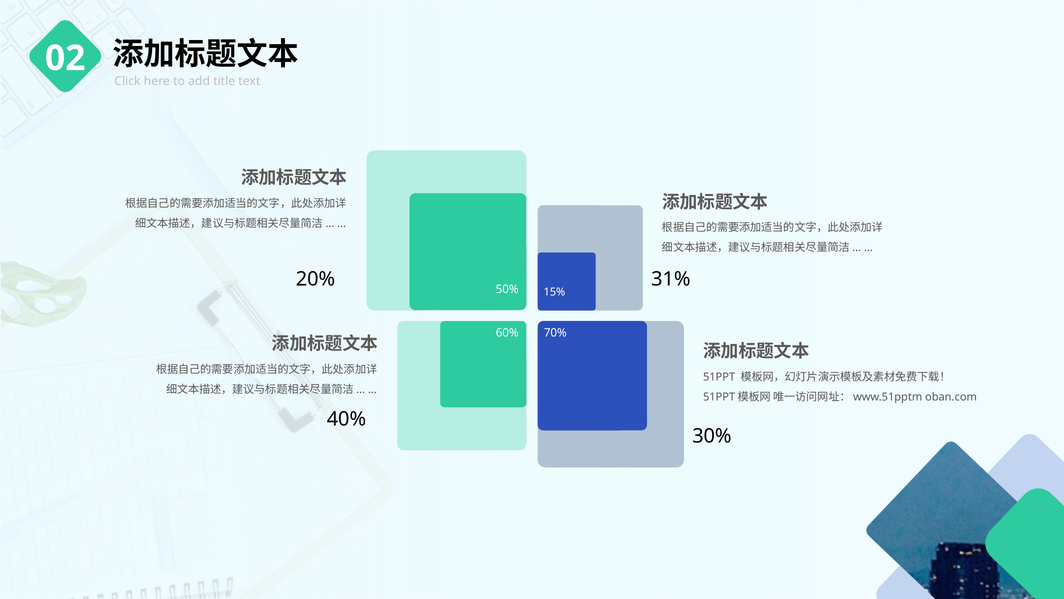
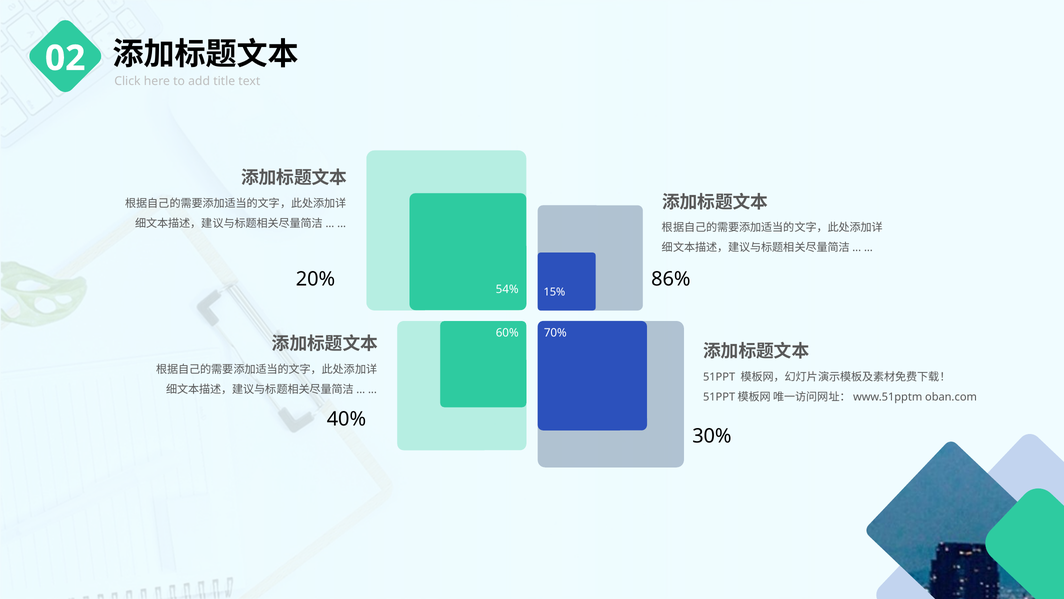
31%: 31% -> 86% (671, 279)
50%: 50% -> 54% (507, 289)
